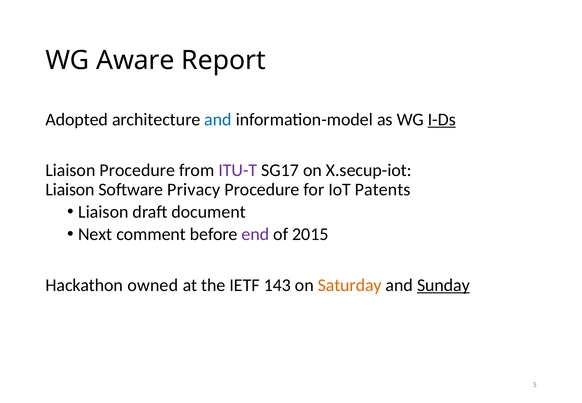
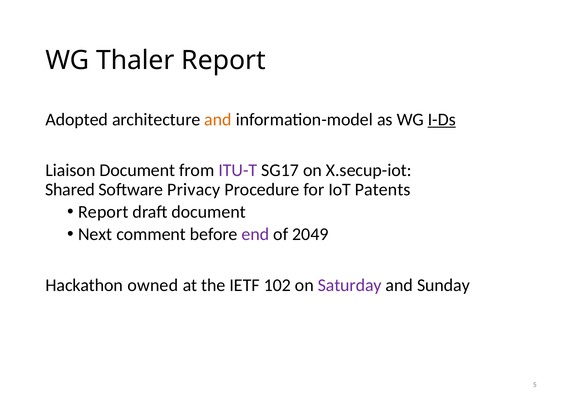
Aware: Aware -> Thaler (135, 60)
and colour: blue -> orange (218, 120)
Liaison Procedure: Procedure -> Document (137, 170)
Liaison: Liaison -> Shared (70, 190)
Liaison: Liaison -> Report (103, 212)
2015: 2015 -> 2049 (310, 234)
143: 143 -> 102 (277, 285)
Saturday colour: orange -> purple (350, 285)
Sunday underline: present -> none (443, 285)
